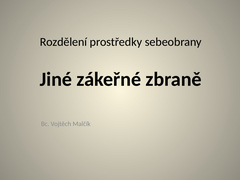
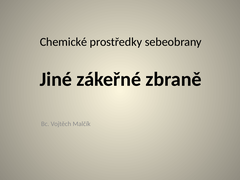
Rozdělení: Rozdělení -> Chemické (63, 42)
